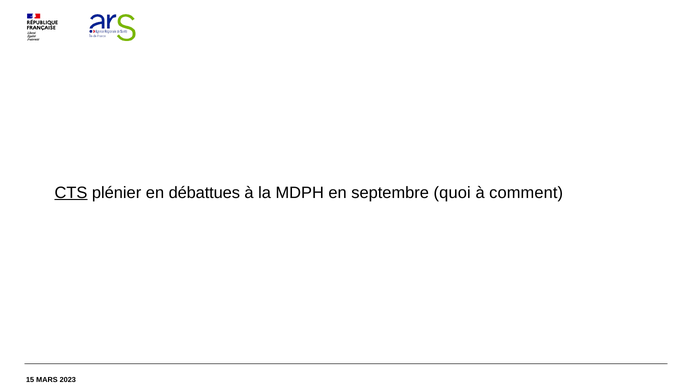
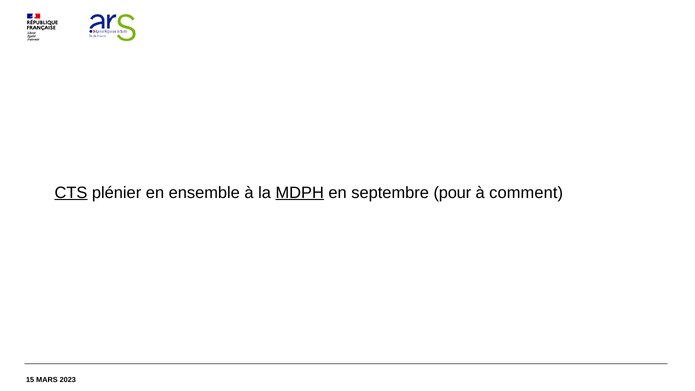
débattues: débattues -> ensemble (204, 193)
MDPH underline: none -> present (300, 193)
quoi: quoi -> pour (452, 193)
